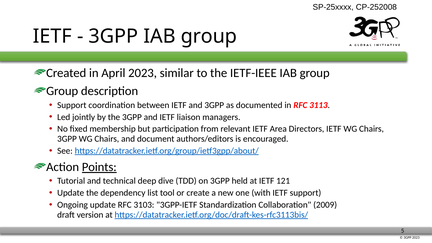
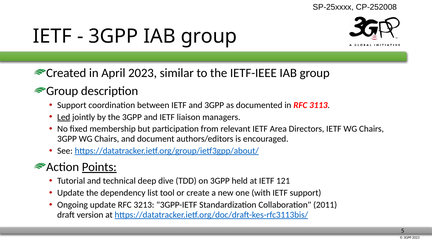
Led underline: none -> present (64, 117)
3103: 3103 -> 3213 (144, 205)
2009: 2009 -> 2011 (325, 205)
